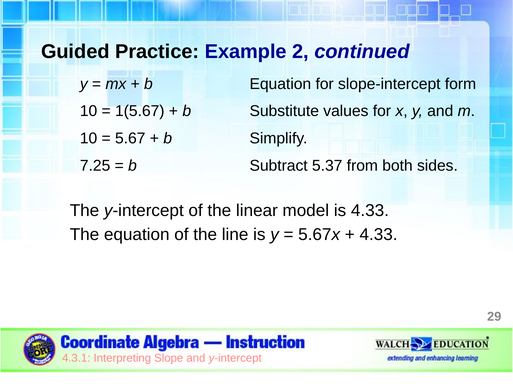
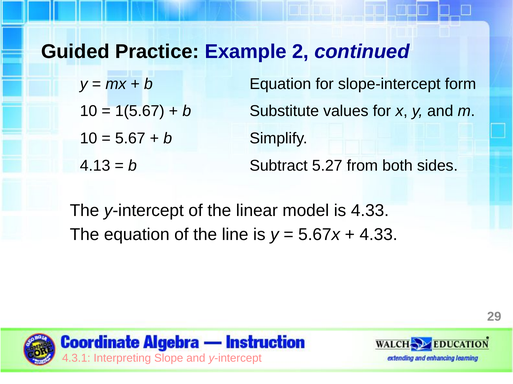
7.25: 7.25 -> 4.13 (95, 166)
5.37: 5.37 -> 5.27 (327, 166)
